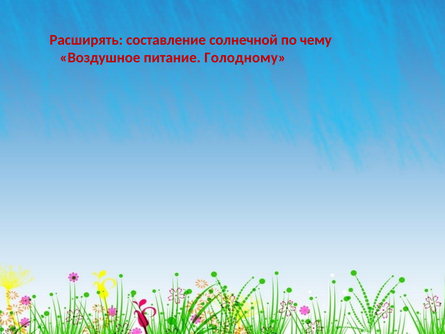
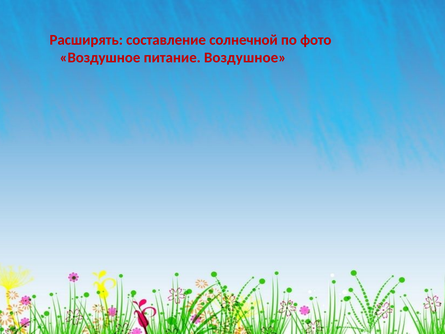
чему: чему -> фото (316, 40)
питание Голодному: Голодному -> Воздушное (245, 58)
